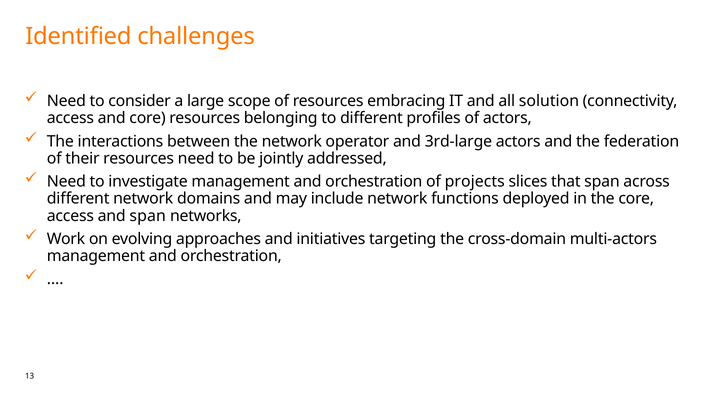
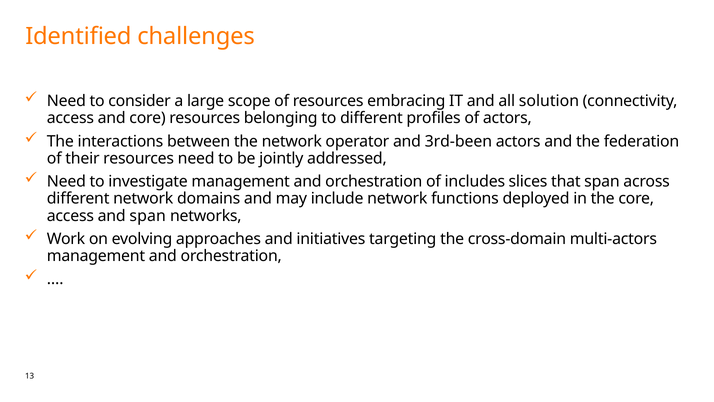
3rd-large: 3rd-large -> 3rd-been (458, 141)
projects: projects -> includes (475, 181)
